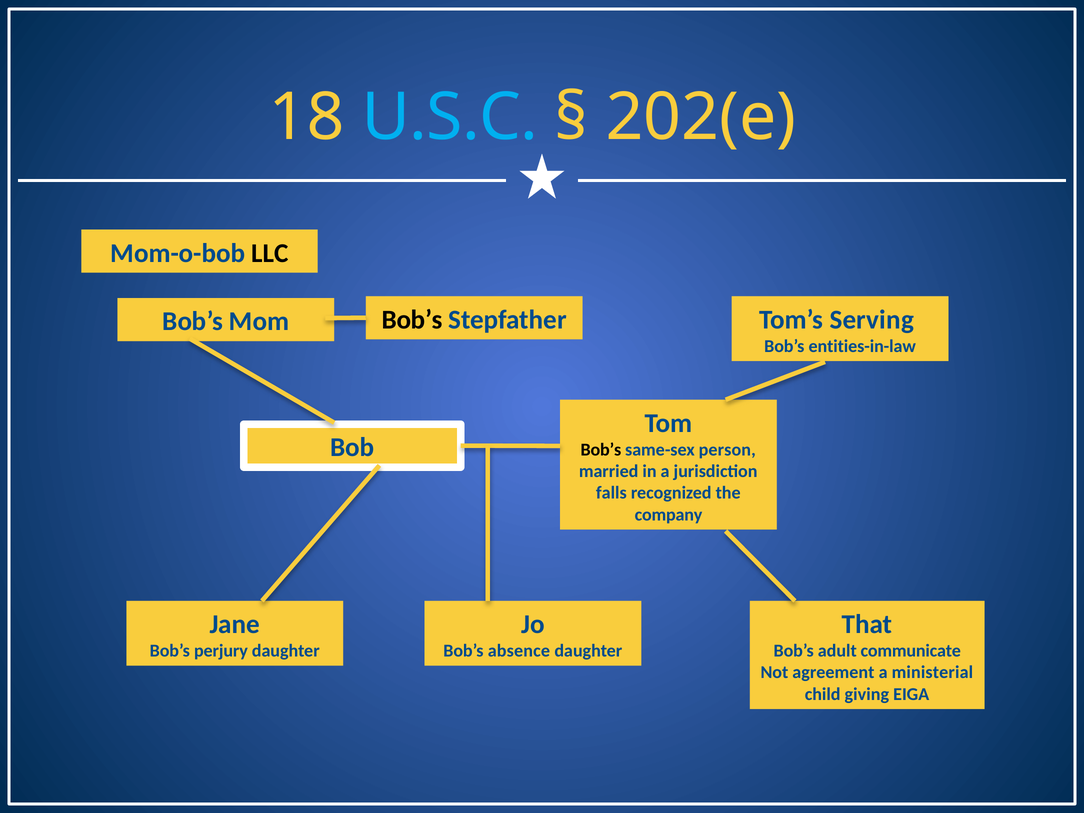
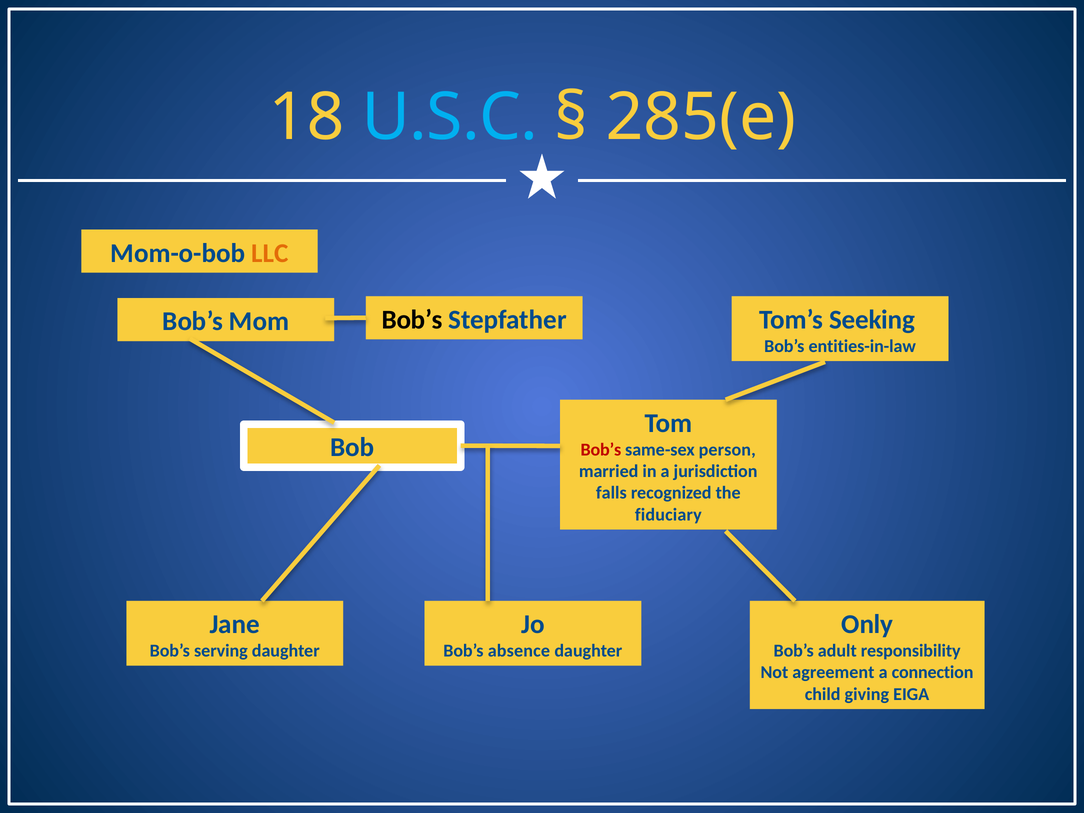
202(e: 202(e -> 285(e (701, 118)
LLC colour: black -> orange (270, 253)
Serving: Serving -> Seeking (872, 320)
Bob’s colour: black -> red (601, 450)
company: company -> fiduciary (668, 515)
That: That -> Only (867, 624)
perjury: perjury -> serving (221, 651)
communicate: communicate -> responsibility (911, 651)
ministerial: ministerial -> connection (933, 672)
